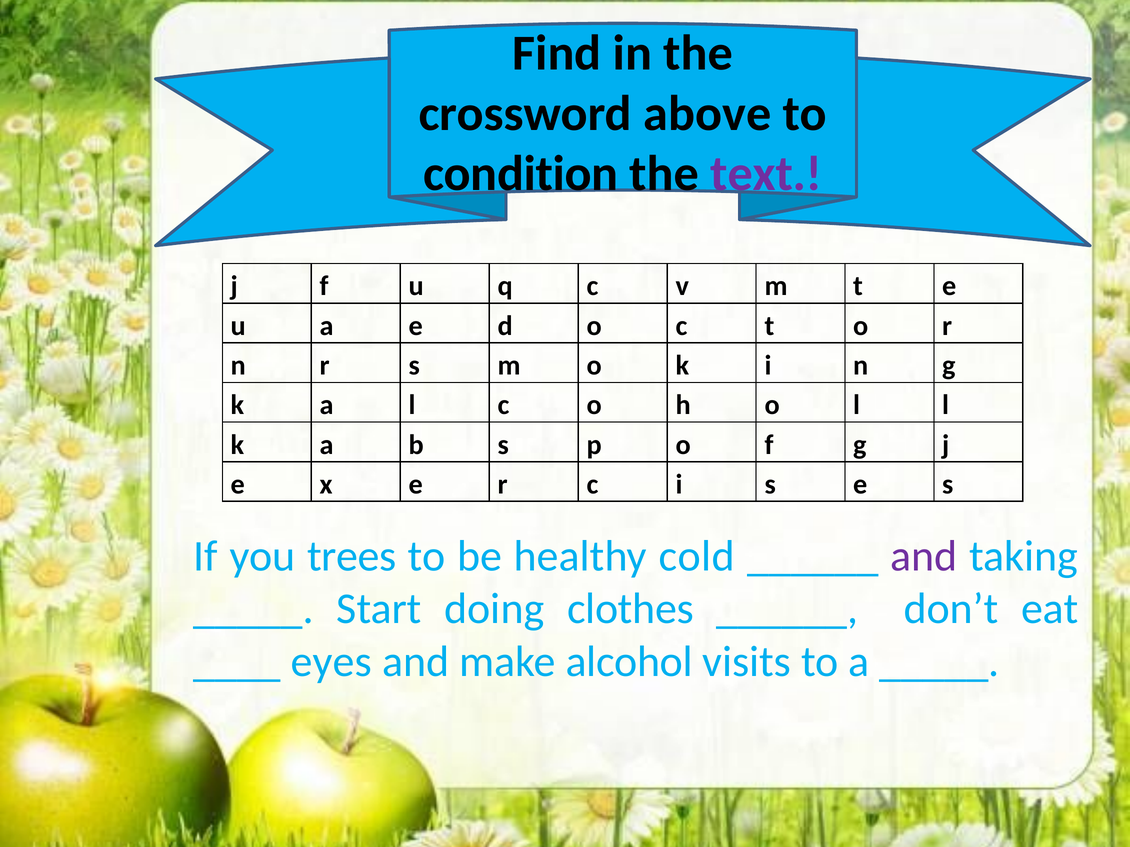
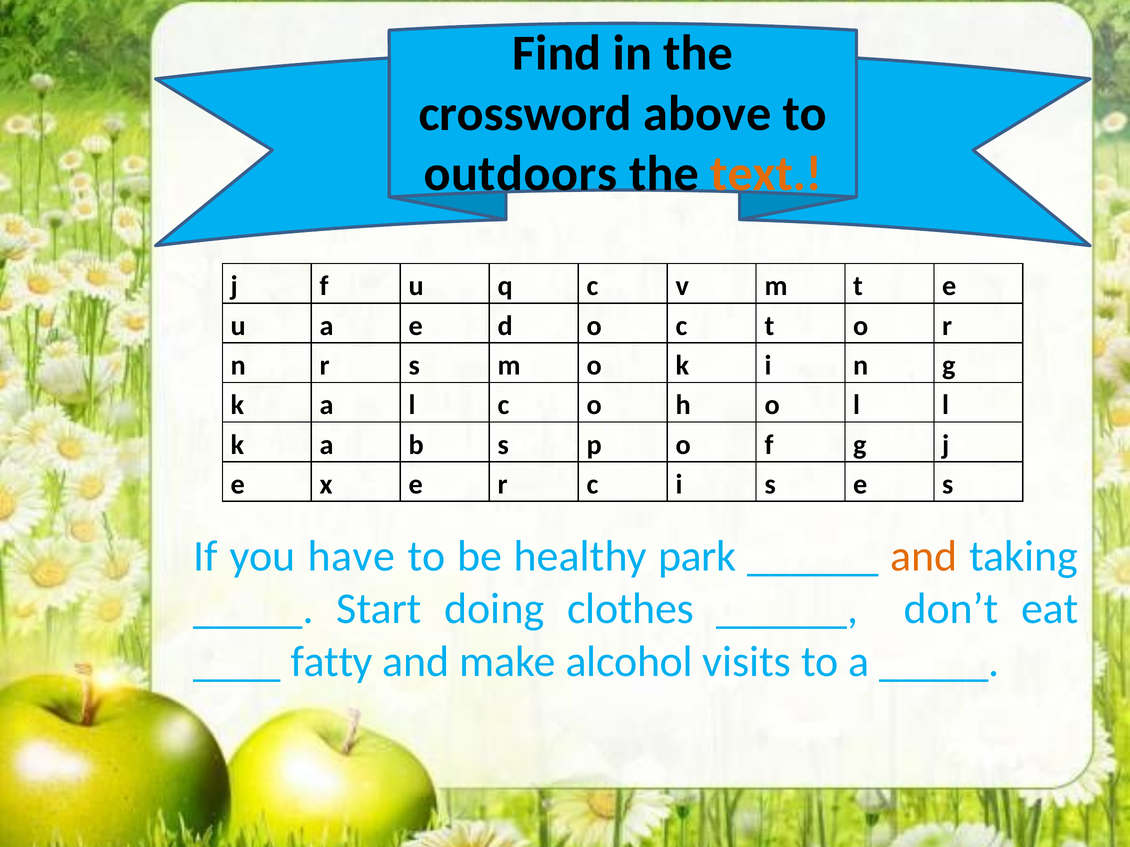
condition: condition -> outdoors (520, 174)
text colour: purple -> orange (766, 174)
trees: trees -> have (351, 557)
cold: cold -> park (697, 557)
and colour: purple -> orange (924, 557)
eyes: eyes -> fatty (332, 662)
